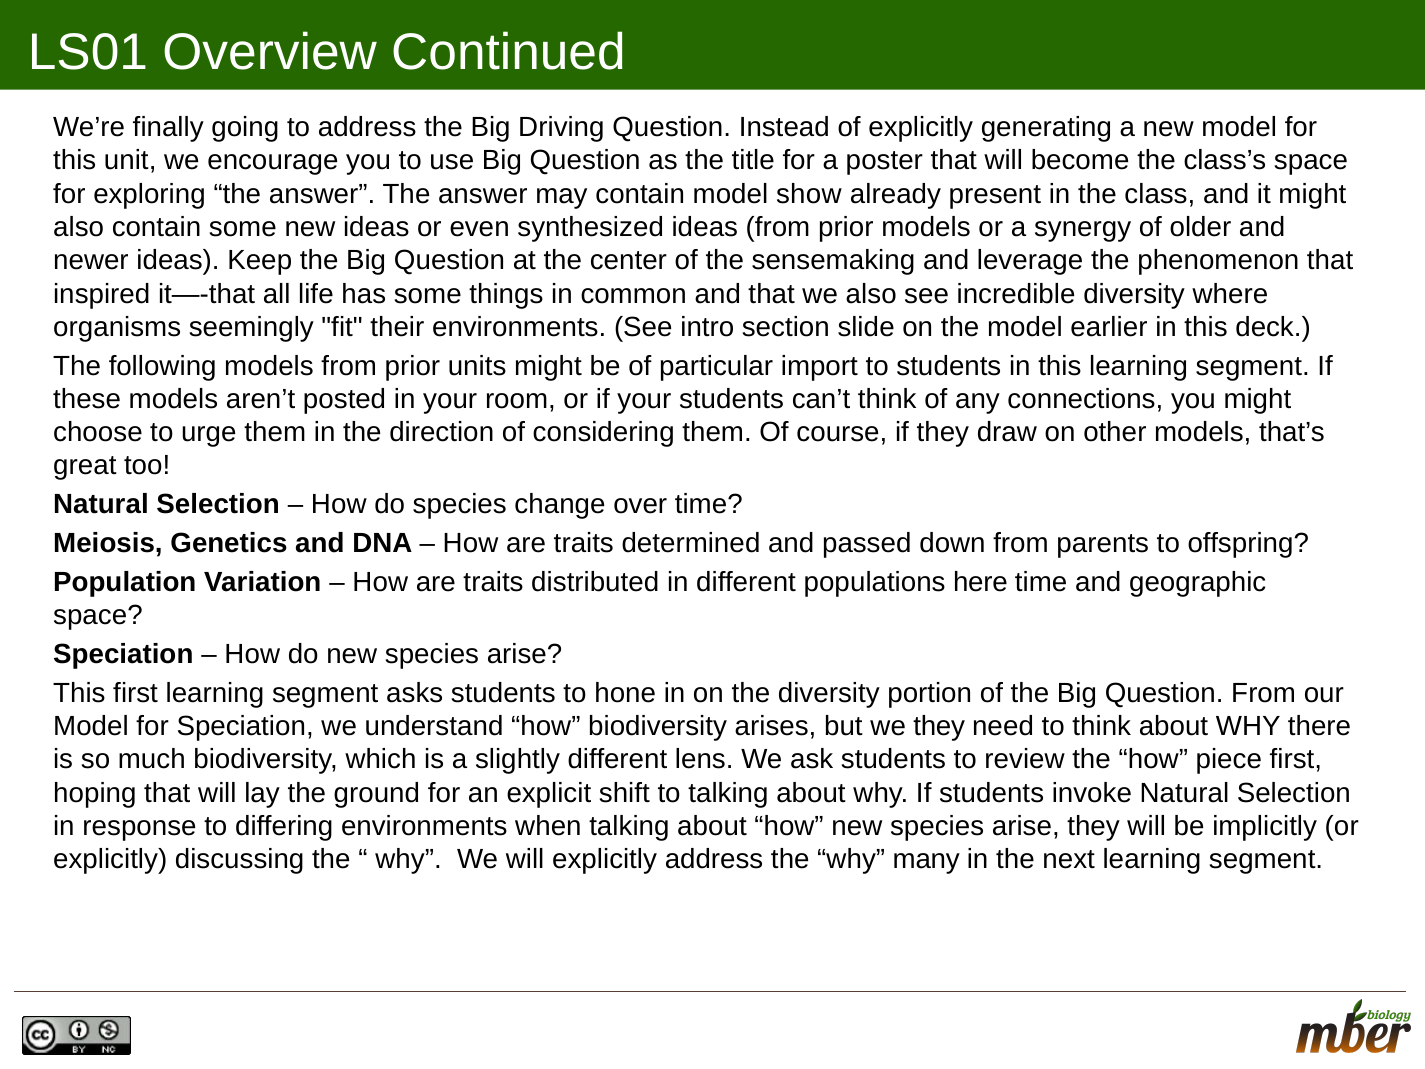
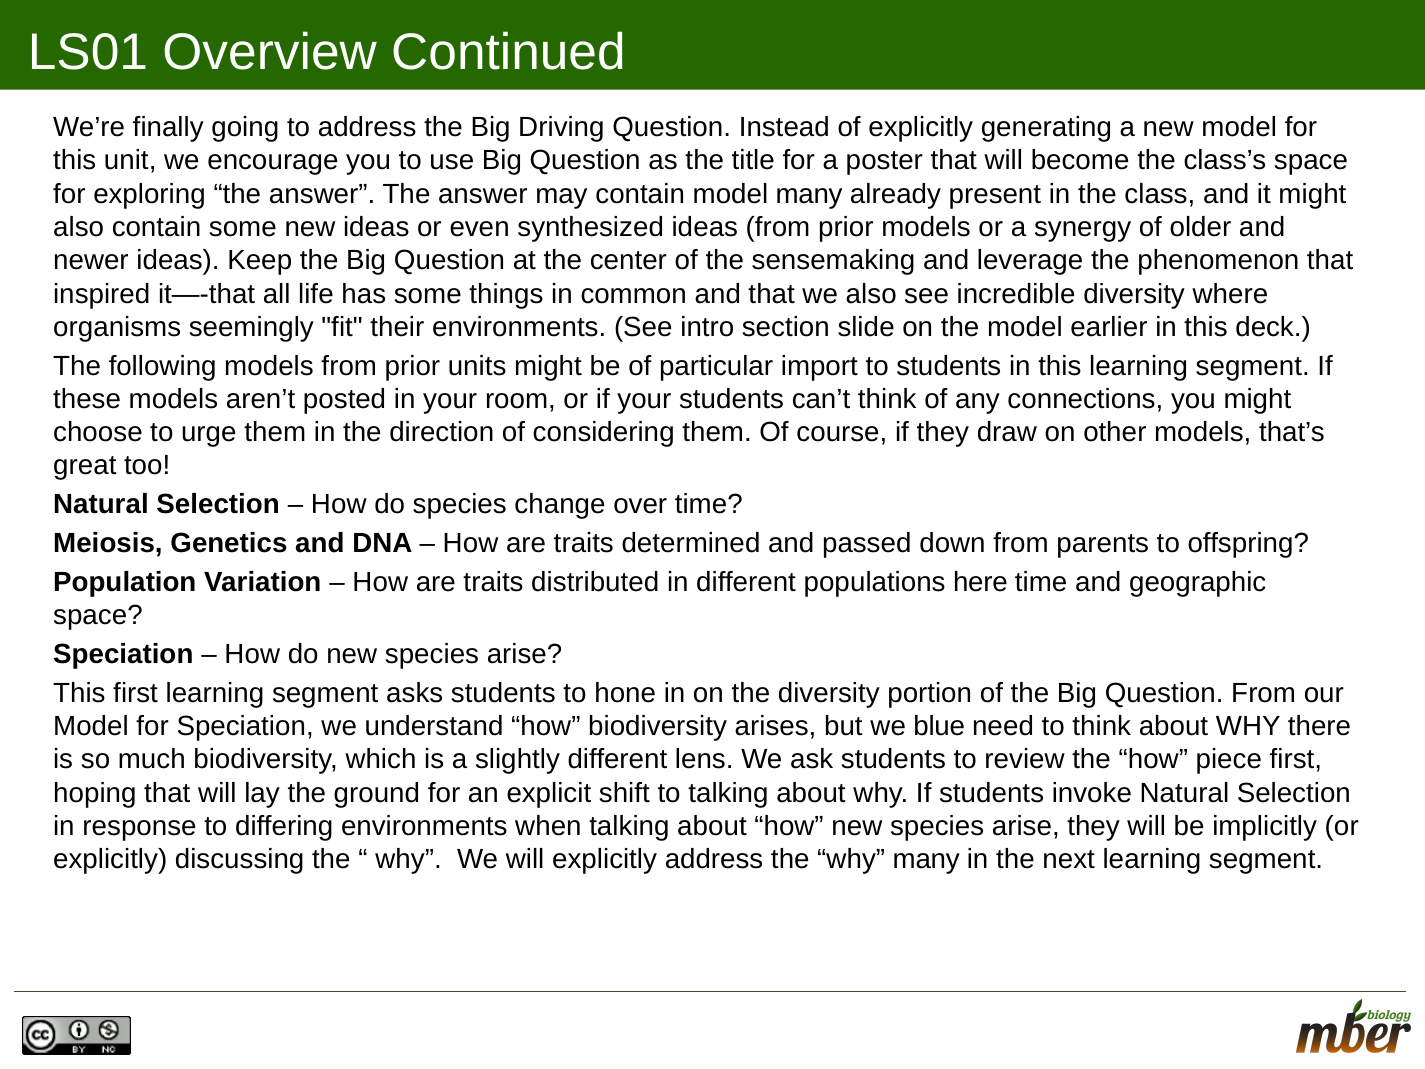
model show: show -> many (809, 194)
we they: they -> blue (939, 726)
